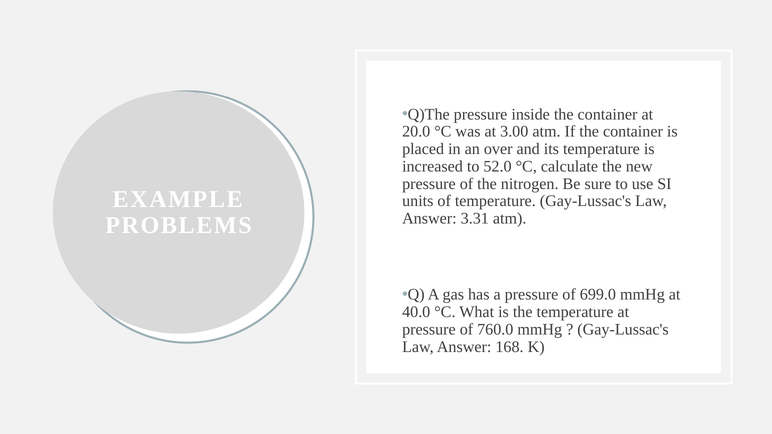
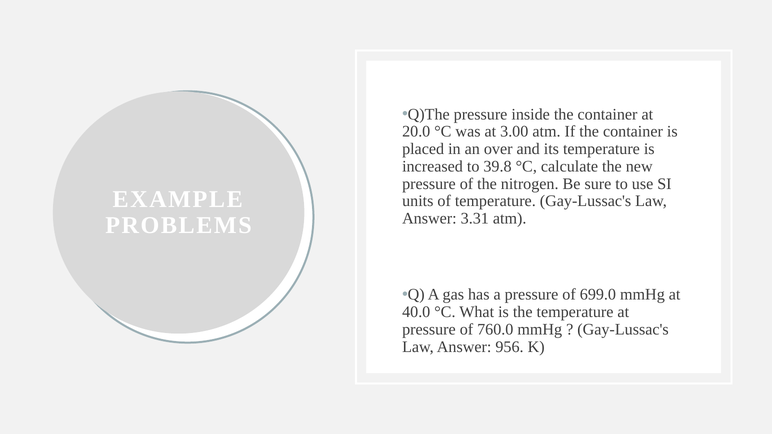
52.0: 52.0 -> 39.8 (498, 166)
168: 168 -> 956 (510, 347)
